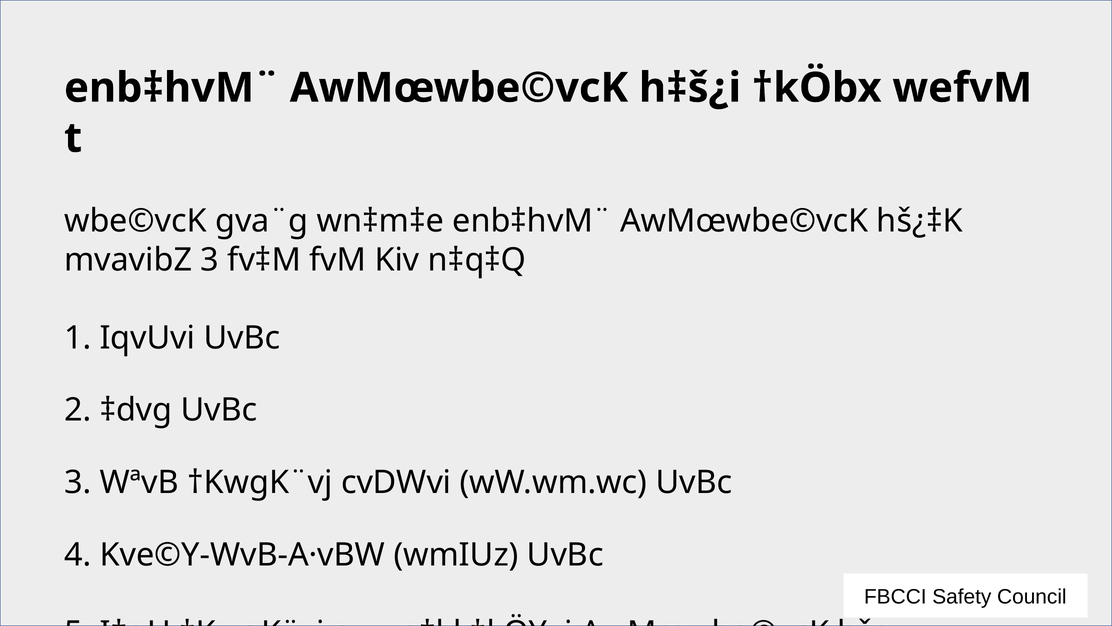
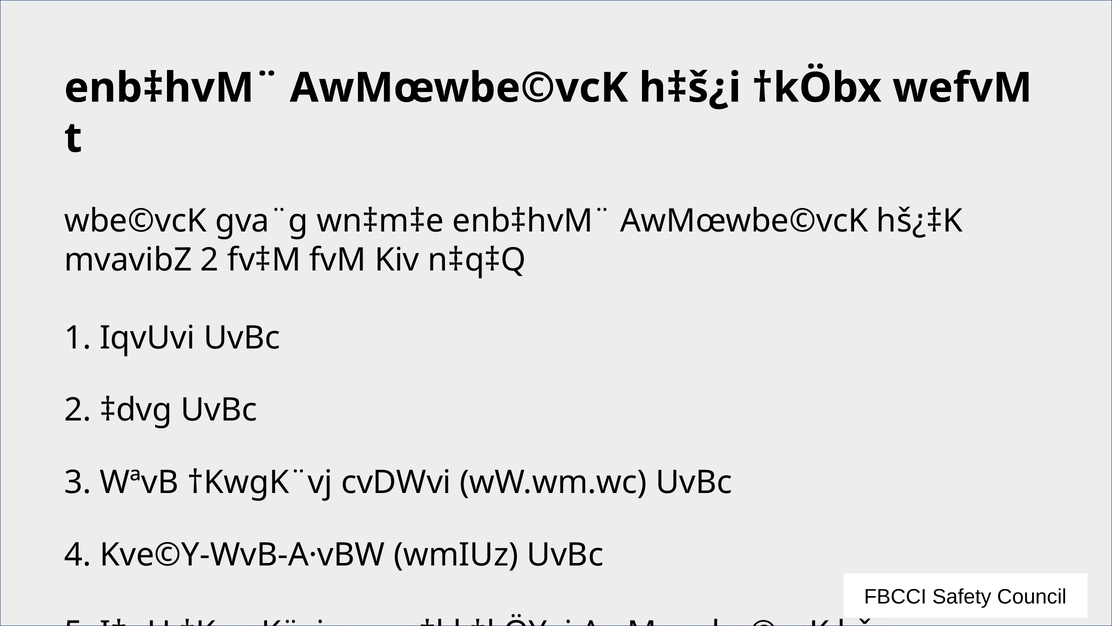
mvavibZ 3: 3 -> 2 (210, 260)
